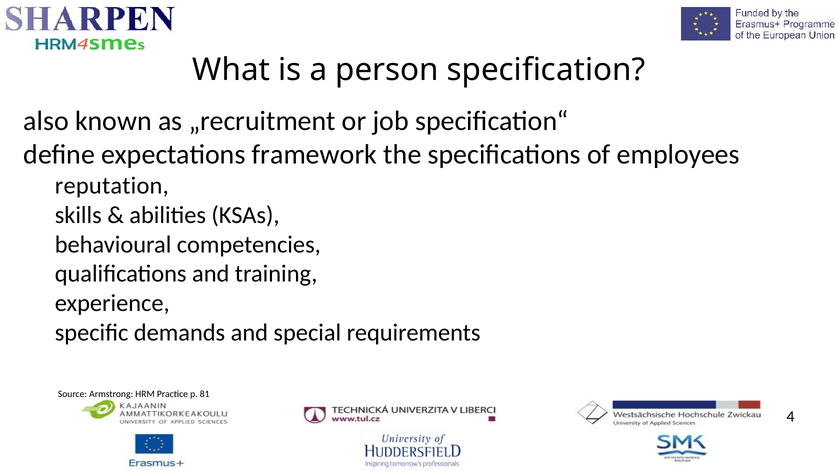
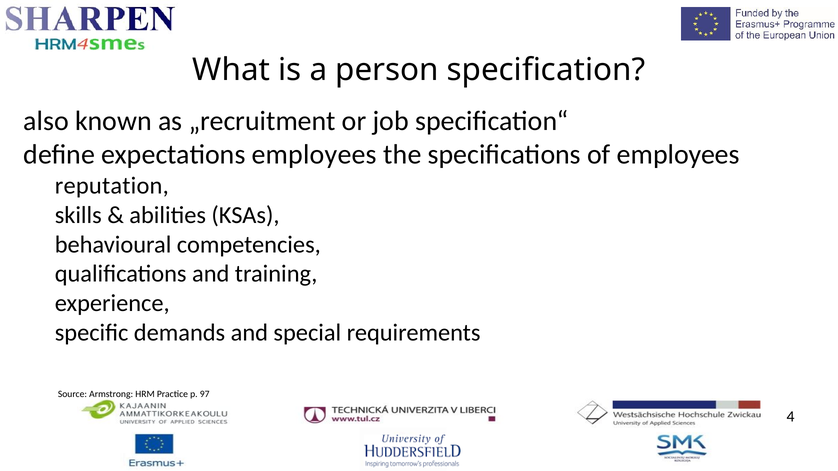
expectations framework: framework -> employees (314, 155)
81: 81 -> 97 (205, 394)
